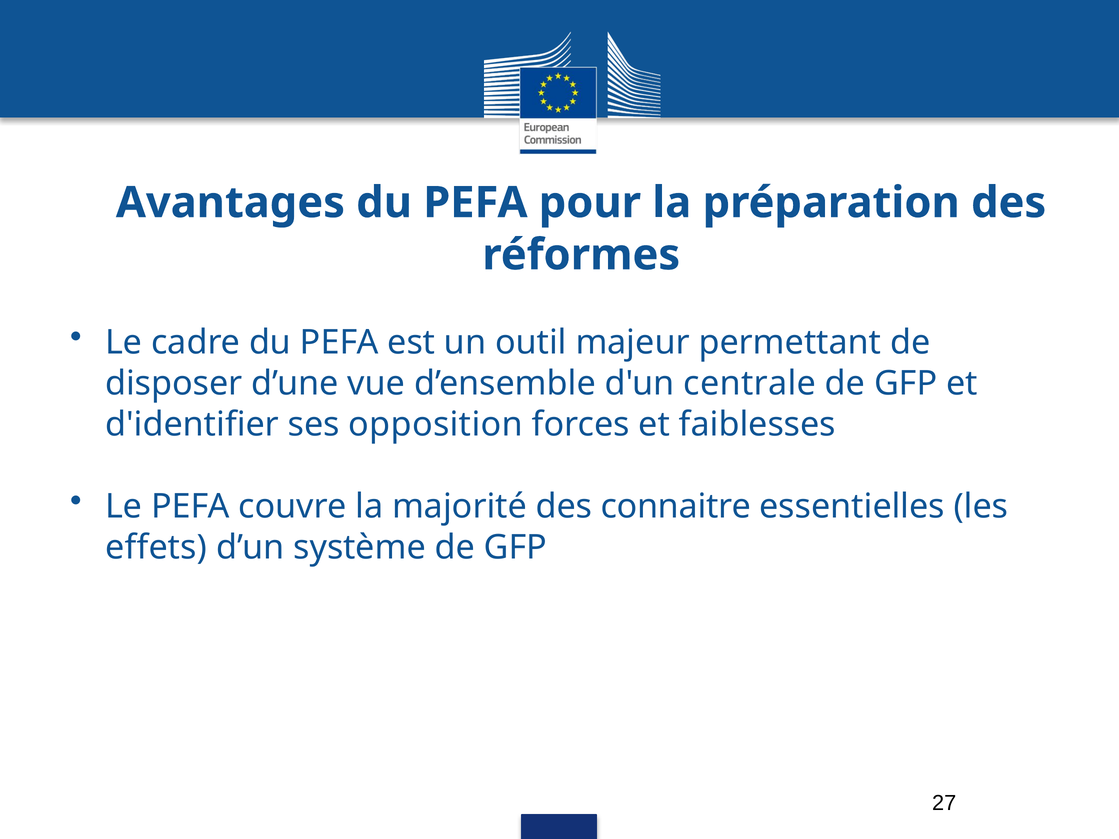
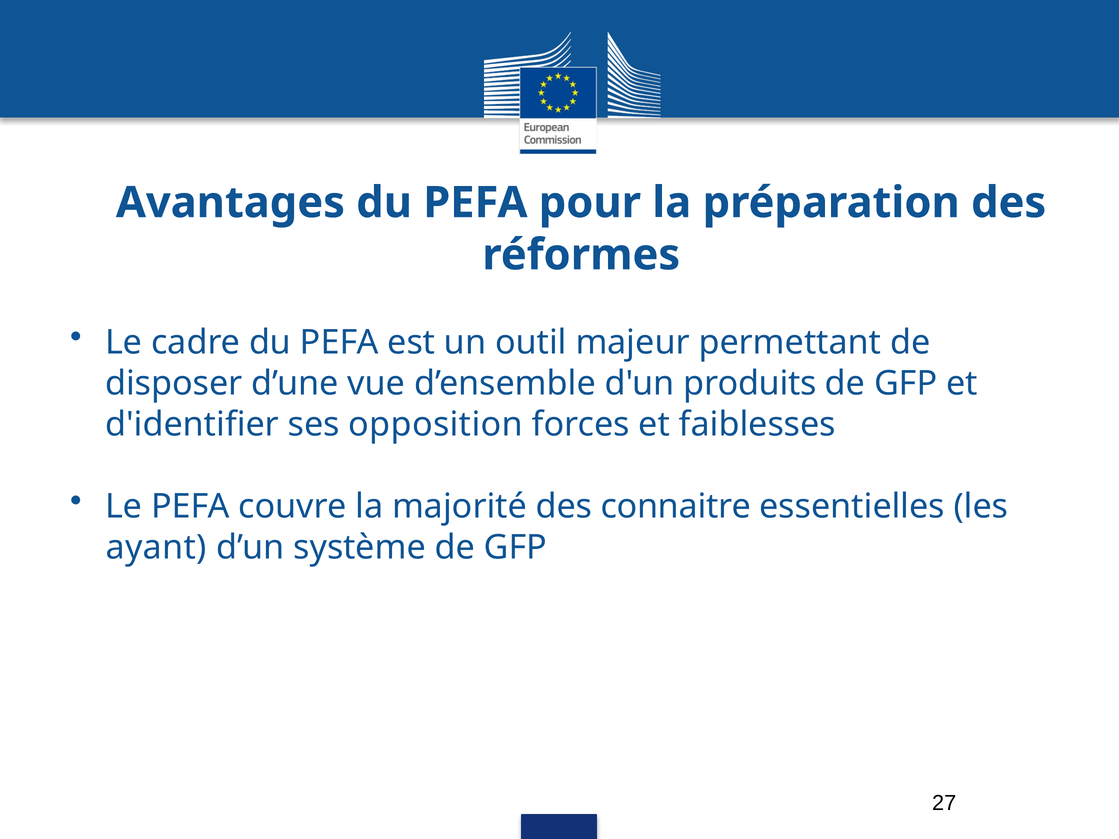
centrale: centrale -> produits (750, 383)
effets: effets -> ayant (156, 548)
